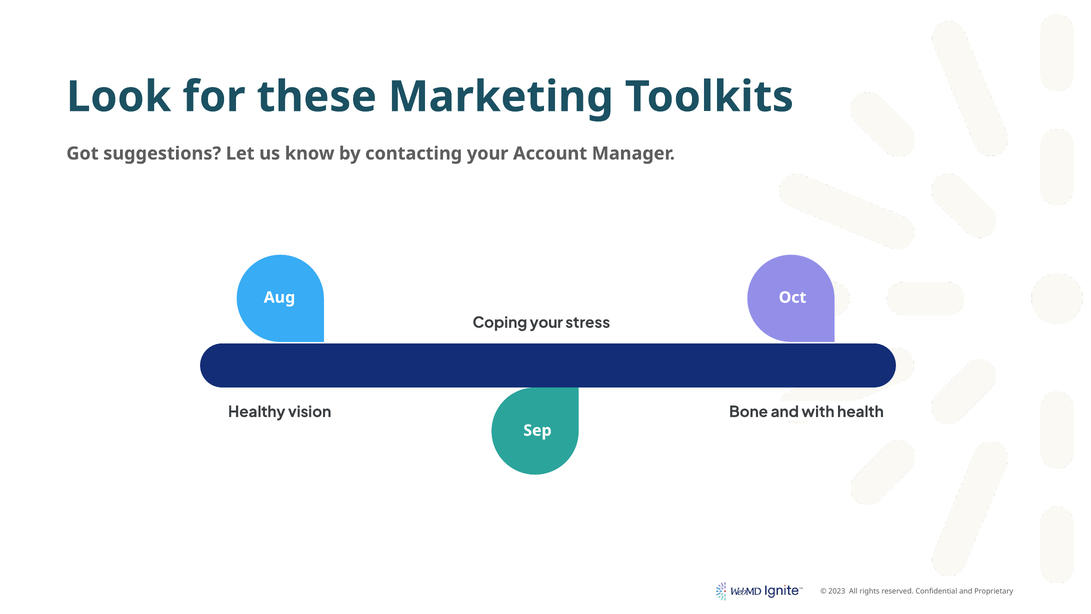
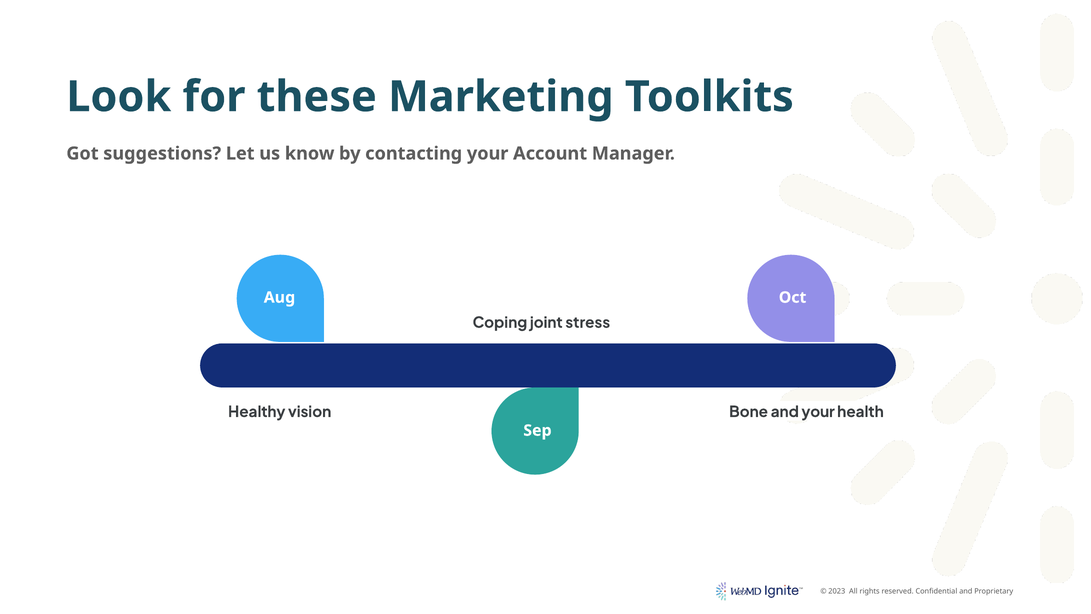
Coping your: your -> joint (546, 323)
and with: with -> your (818, 412)
